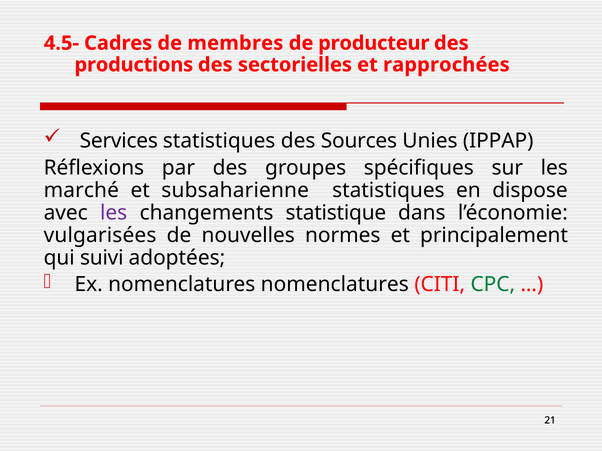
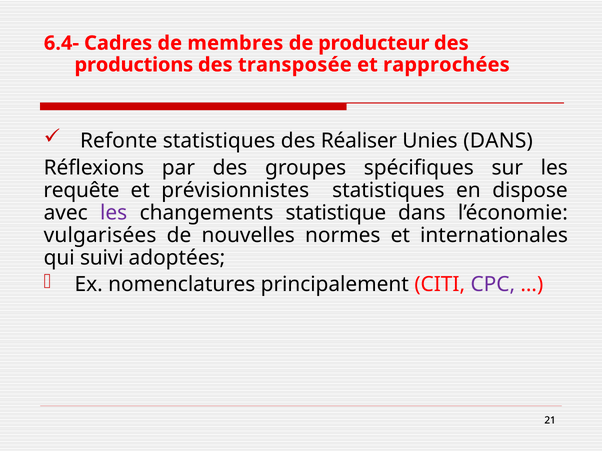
4.5-: 4.5- -> 6.4- (61, 43)
sectorielles: sectorielles -> transposée (295, 65)
Services: Services -> Refonte (119, 141)
Sources: Sources -> Réaliser (359, 141)
Unies IPPAP: IPPAP -> DANS (498, 141)
marché: marché -> requête (81, 190)
subsaharienne: subsaharienne -> prévisionnistes (235, 190)
principalement: principalement -> internationales (494, 236)
nomenclatures nomenclatures: nomenclatures -> principalement (335, 285)
CPC colour: green -> purple (493, 285)
